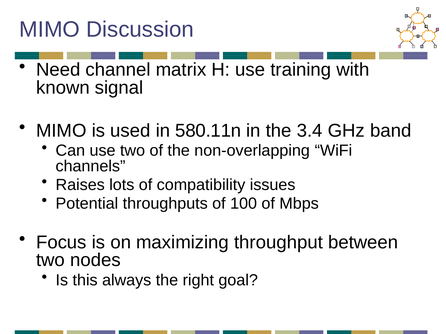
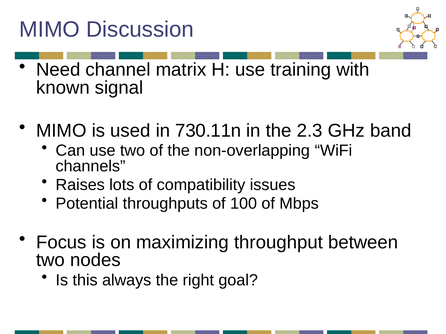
580.11n: 580.11n -> 730.11n (208, 131)
3.4: 3.4 -> 2.3 (310, 131)
